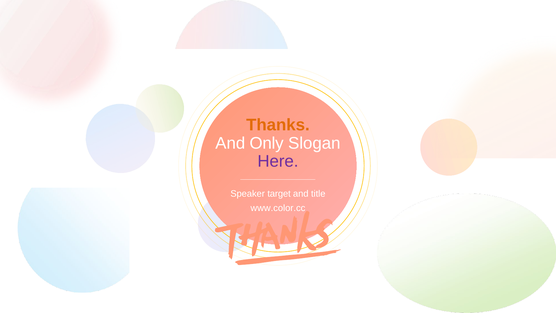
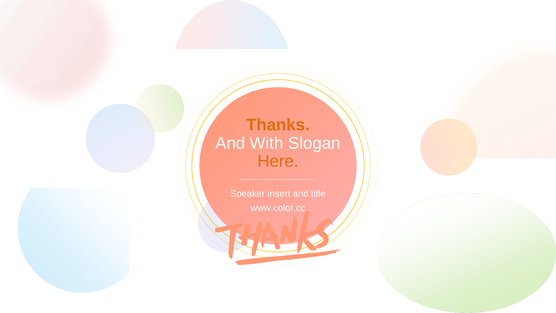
Only: Only -> With (266, 143)
Here colour: purple -> orange (278, 161)
target: target -> insert (279, 194)
